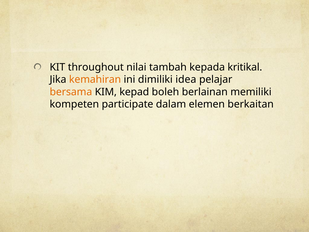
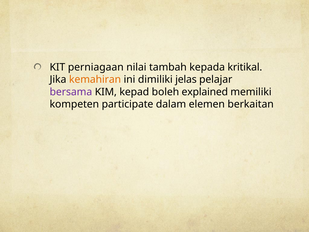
throughout: throughout -> perniagaan (96, 67)
idea: idea -> jelas (186, 79)
bersama colour: orange -> purple (71, 92)
berlainan: berlainan -> explained (205, 92)
